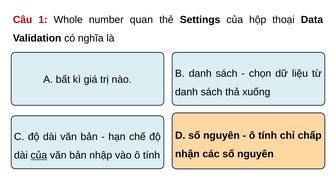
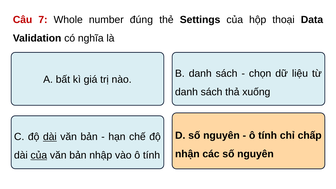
1: 1 -> 7 (43, 20)
quan: quan -> đúng (141, 20)
dài underline: none -> present (50, 137)
